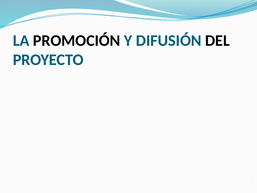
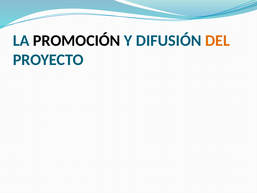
DEL colour: black -> orange (217, 40)
